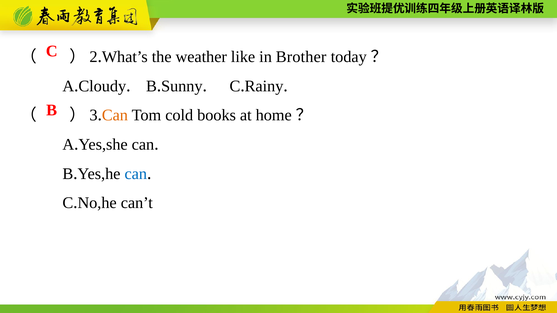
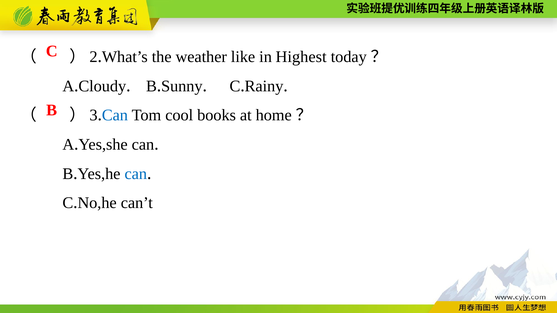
Brother: Brother -> Highest (301, 57)
Can colour: orange -> blue (115, 115)
cold: cold -> cool (179, 115)
